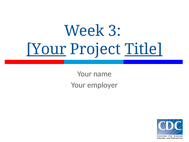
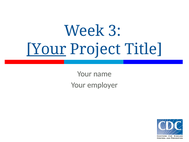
Title underline: present -> none (144, 49)
